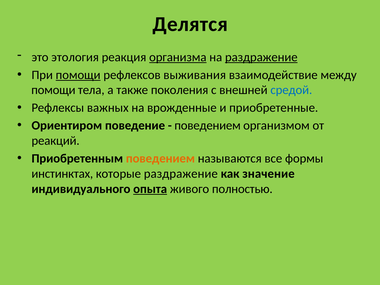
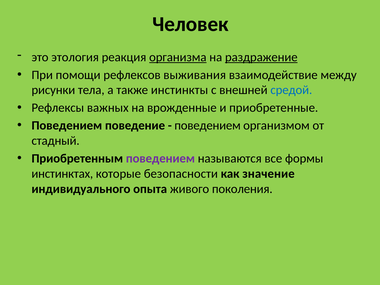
Делятся: Делятся -> Человек (190, 24)
помощи underline: present -> none (78, 75)
помощи: помощи -> рисунки (53, 90)
поколения: поколения -> инстинкты (180, 90)
Ориентиром: Ориентиром -> Поведением (67, 126)
реакций: реакций -> стадный (56, 141)
поведением colour: orange -> purple (160, 158)
которые раздражение: раздражение -> безопасности (181, 174)
опыта underline: present -> none (150, 189)
полностью: полностью -> поколения (242, 189)
